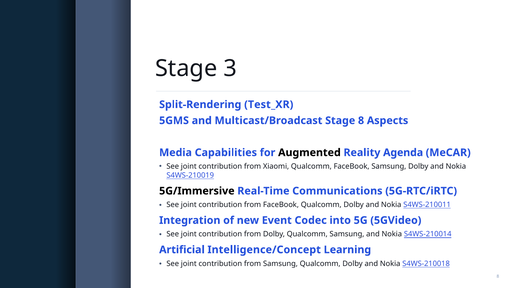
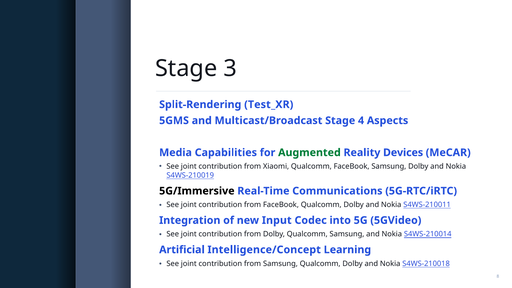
Stage 8: 8 -> 4 (361, 121)
Augmented colour: black -> green (309, 153)
Agenda: Agenda -> Devices (403, 153)
Event: Event -> Input (277, 220)
